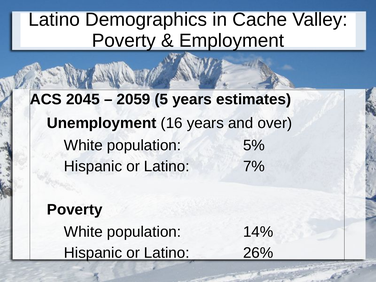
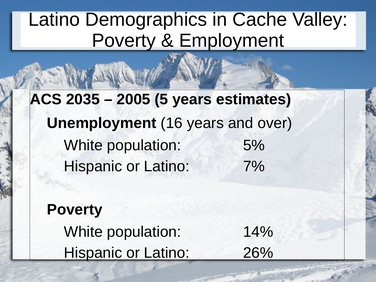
2045: 2045 -> 2035 (83, 99)
2059: 2059 -> 2005 (134, 99)
